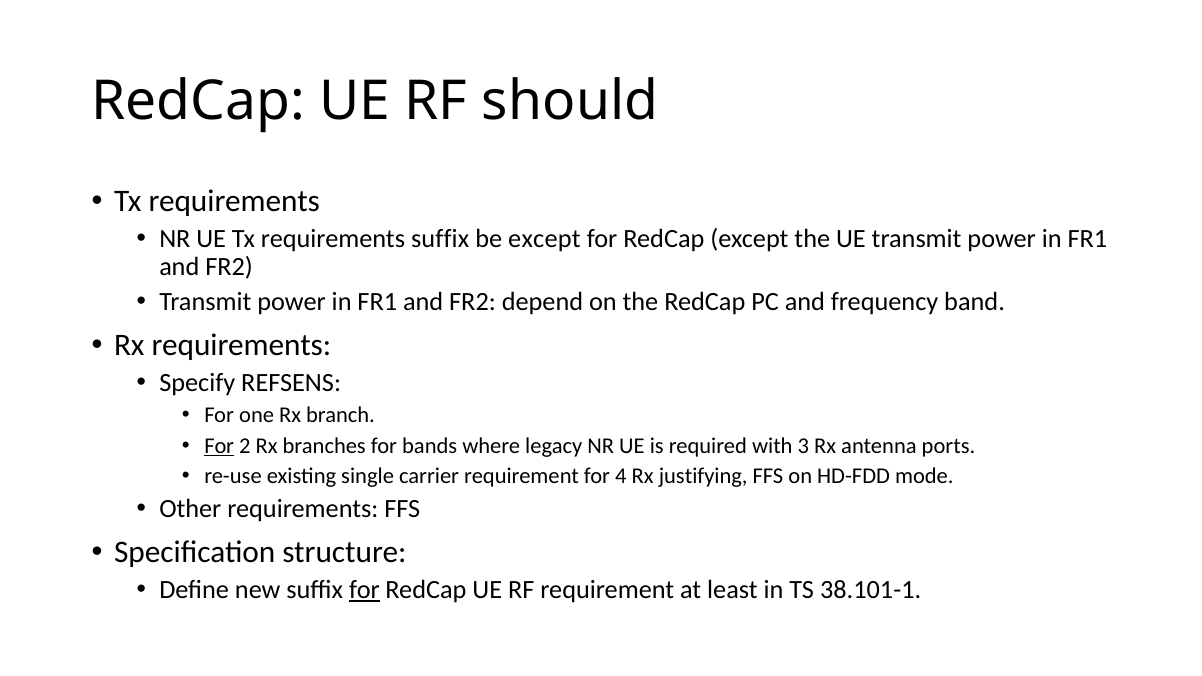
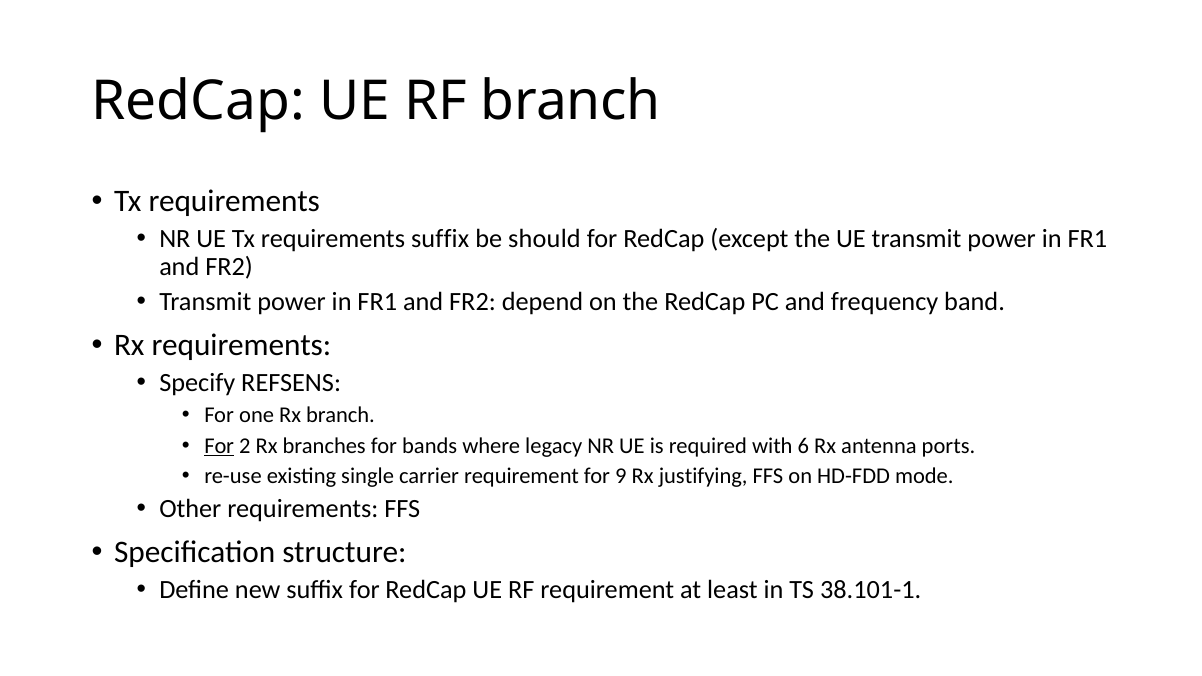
RF should: should -> branch (571, 101)
be except: except -> should (544, 239)
3: 3 -> 6 (803, 446)
4: 4 -> 9 (621, 476)
for underline: present -> none (364, 590)
